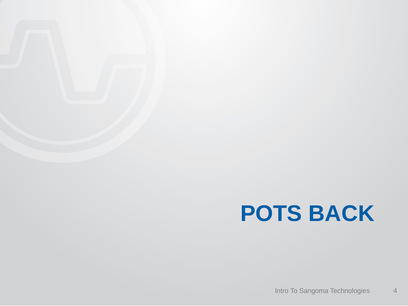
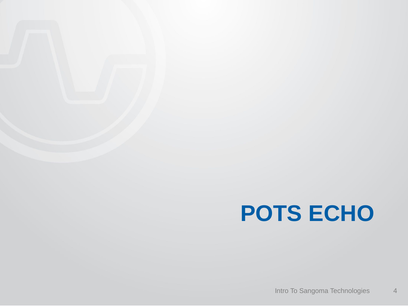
BACK: BACK -> ECHO (341, 214)
